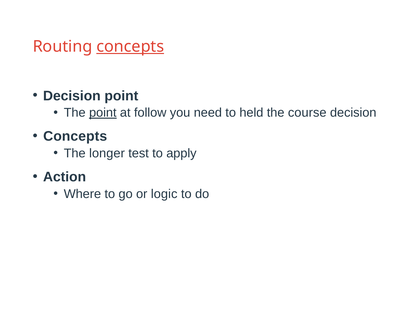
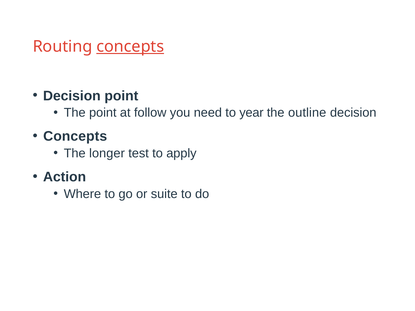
point underline: present -> none (103, 113)
held: held -> year (251, 113)
course: course -> outline (307, 113)
logic: logic -> suite (164, 194)
